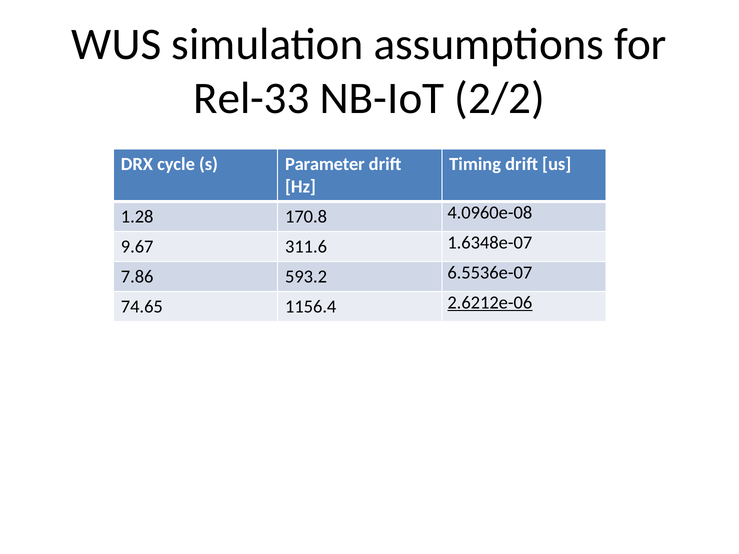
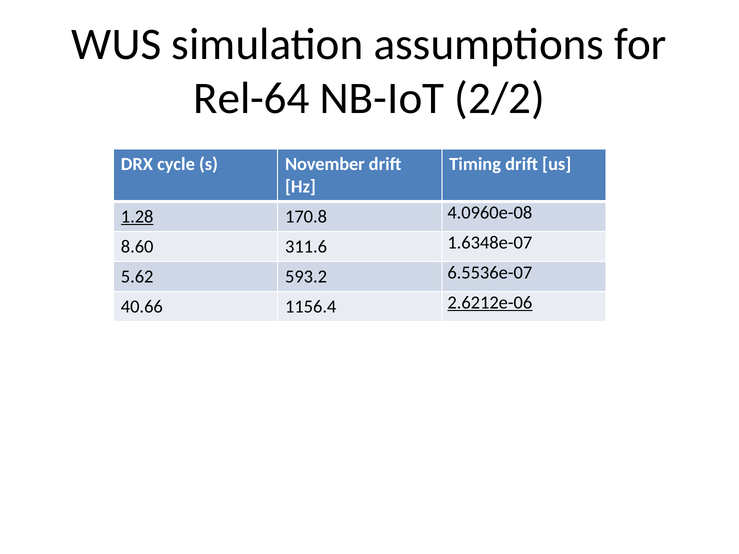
Rel-33: Rel-33 -> Rel-64 (251, 99)
Parameter: Parameter -> November (325, 164)
1.28 underline: none -> present (137, 217)
9.67: 9.67 -> 8.60 (137, 247)
7.86: 7.86 -> 5.62 (137, 277)
74.65: 74.65 -> 40.66 (142, 307)
